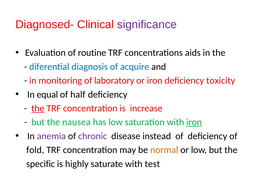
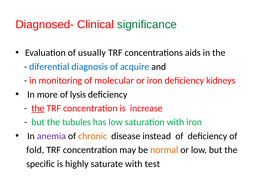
significance colour: purple -> green (147, 25)
routine: routine -> usually (92, 53)
laboratory: laboratory -> molecular (114, 80)
toxicity: toxicity -> kidneys (221, 80)
equal: equal -> more (47, 94)
half: half -> lysis (78, 94)
nausea: nausea -> tubules (76, 122)
iron underline: present -> none (194, 122)
chronic colour: purple -> orange (93, 136)
